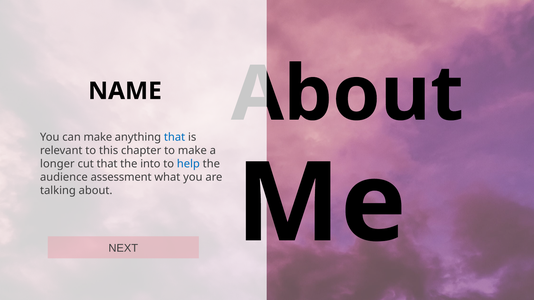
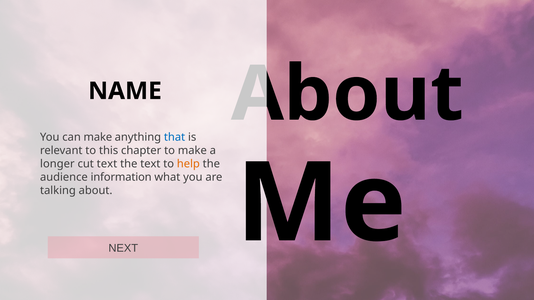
cut that: that -> text (107, 164)
the into: into -> text (150, 164)
help colour: blue -> orange (188, 164)
assessment: assessment -> information (121, 177)
